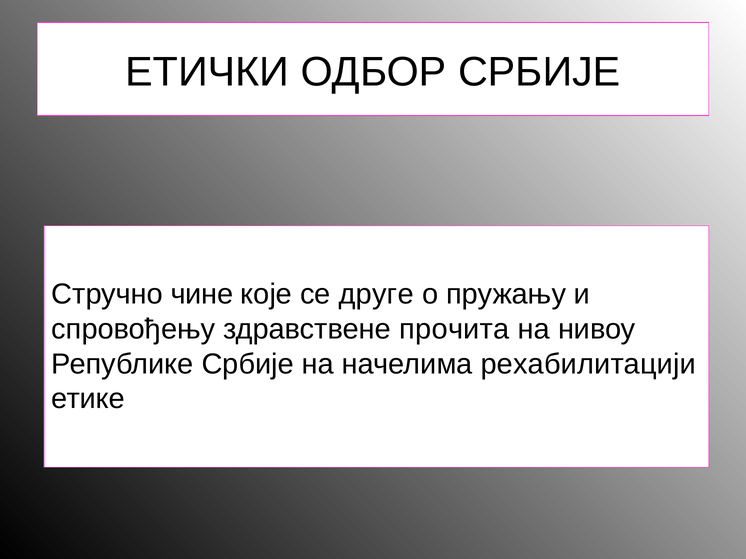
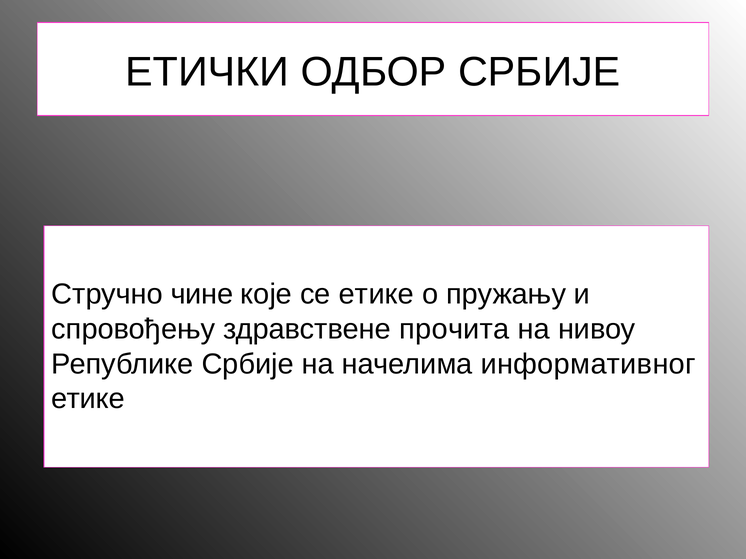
се друге: друге -> етике (376, 295)
рехабилитацији: рехабилитацији -> информативног (588, 364)
